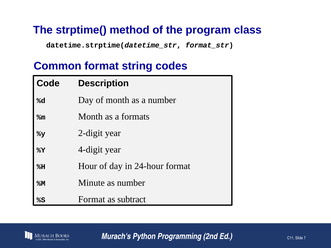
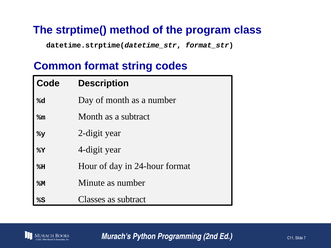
a formats: formats -> subtract (135, 117)
%S Format: Format -> Classes (92, 199)
